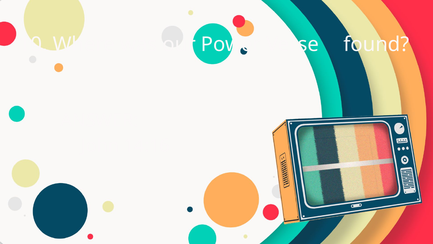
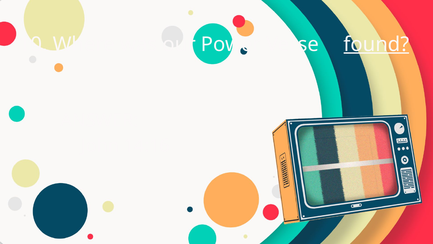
found underline: none -> present (376, 44)
